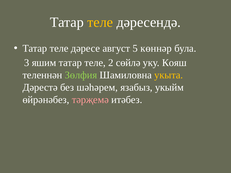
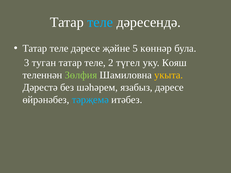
теле colour: yellow -> light blue (100, 22)
август: август -> җәйне (116, 48)
яшим: яшим -> туган (44, 63)
сөйлә: сөйлә -> түгел (128, 63)
язабыз укыйм: укыйм -> дәресе (169, 87)
тәрҗемә colour: pink -> light blue (90, 100)
